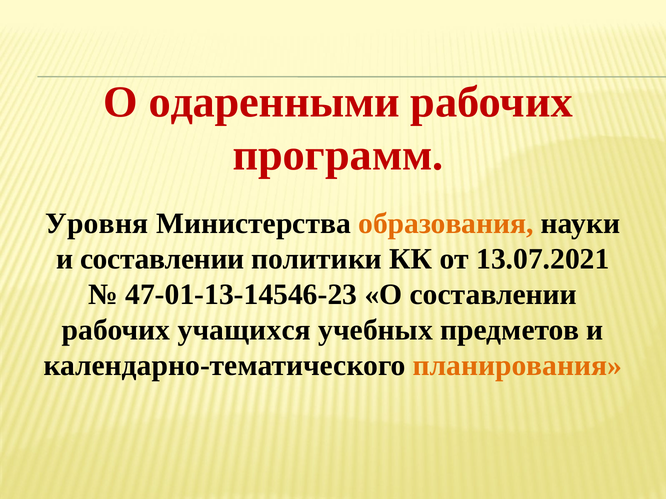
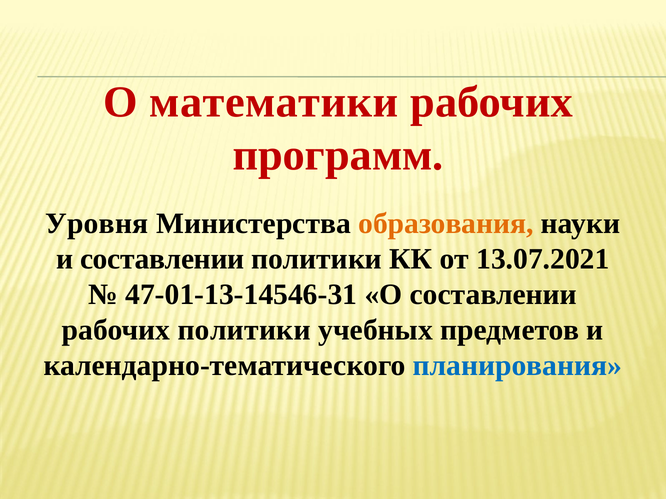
одаренными: одаренными -> математики (274, 102)
47-01-13-14546-23: 47-01-13-14546-23 -> 47-01-13-14546-31 (241, 295)
рабочих учащихся: учащихся -> политики (244, 330)
планирования colour: orange -> blue (517, 366)
